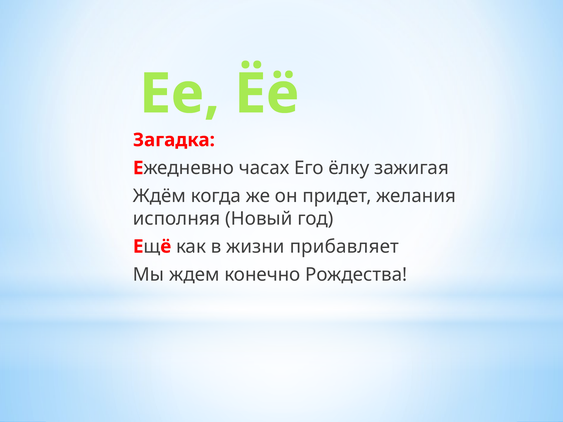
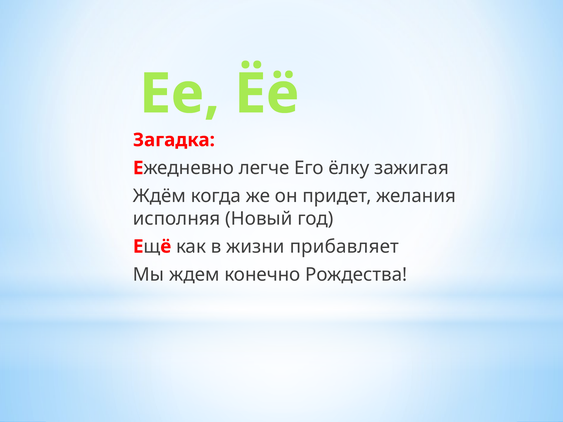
часах: часах -> легче (264, 168)
